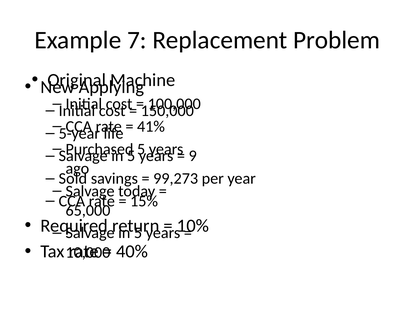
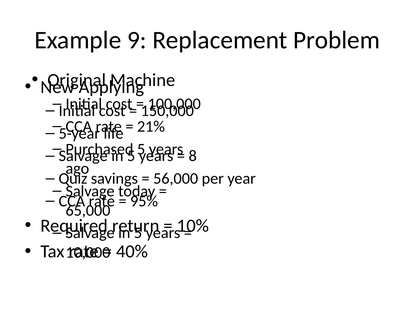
7: 7 -> 9 (137, 40)
41%: 41% -> 21% (151, 127)
9: 9 -> 8 (193, 156)
Sold: Sold -> Quiz (73, 179)
99,273: 99,273 -> 56,000 (176, 179)
15%: 15% -> 95% (144, 201)
